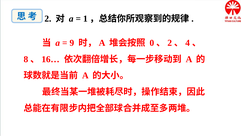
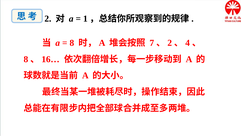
9: 9 -> 8 (72, 43)
0: 0 -> 7 (152, 43)
